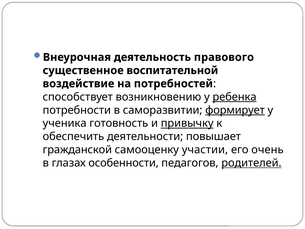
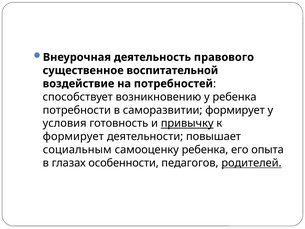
ребенка underline: present -> none (235, 97)
формирует underline: present -> none (235, 110)
ученика: ученика -> условия (65, 123)
обеспечить: обеспечить -> формирует (73, 136)
гражданской: гражданской -> социальным (77, 150)
самооценку участии: участии -> ребенка (205, 150)
очень: очень -> опыта (268, 150)
